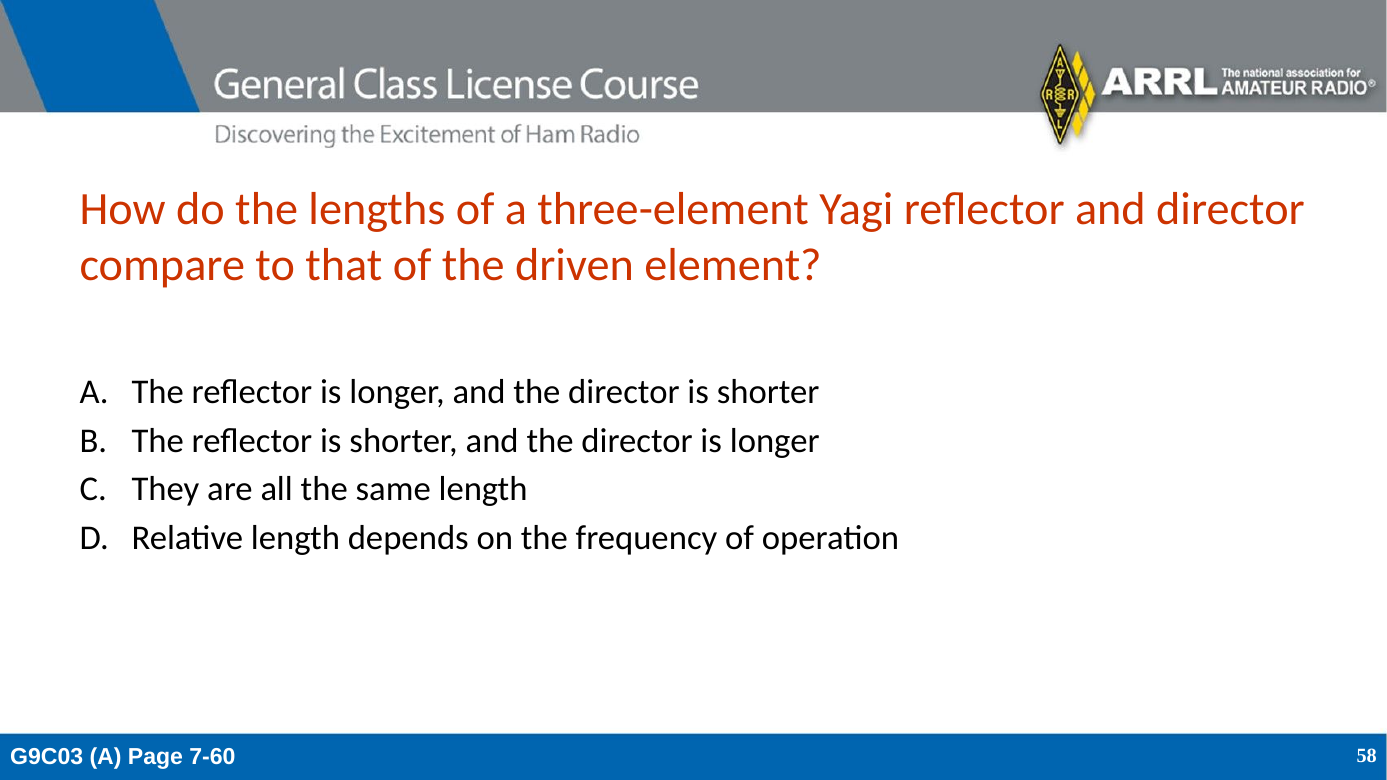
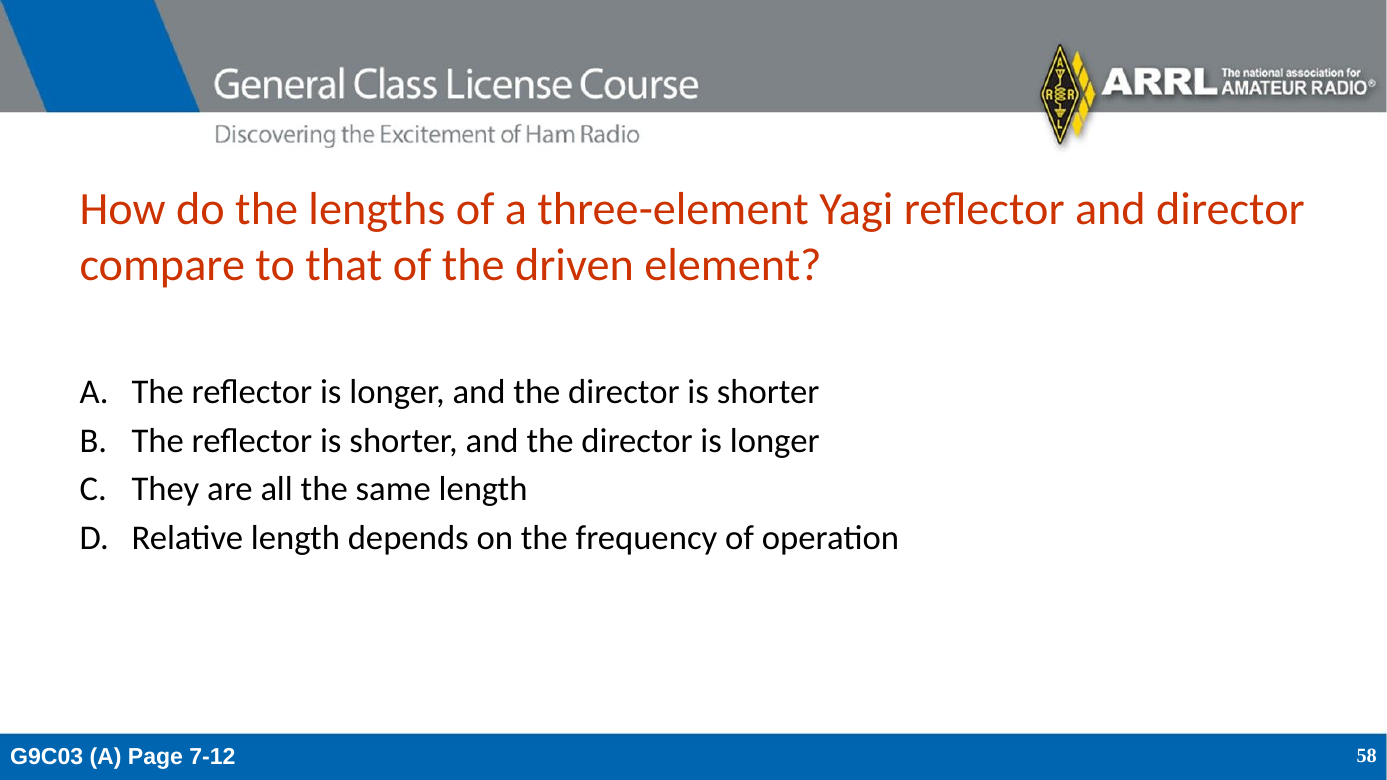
7-60: 7-60 -> 7-12 (212, 757)
